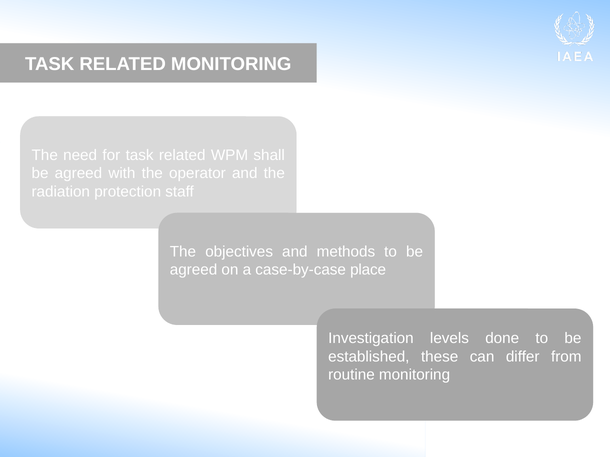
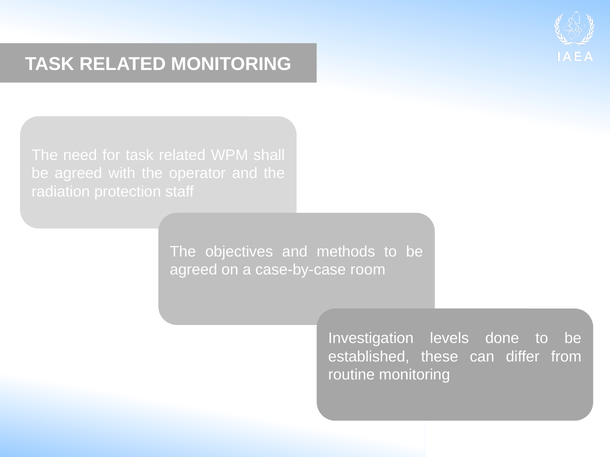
place: place -> room (368, 270)
